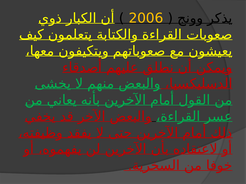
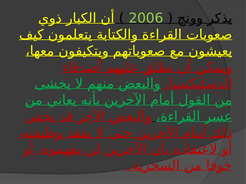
2006 colour: yellow -> light green (146, 18)
